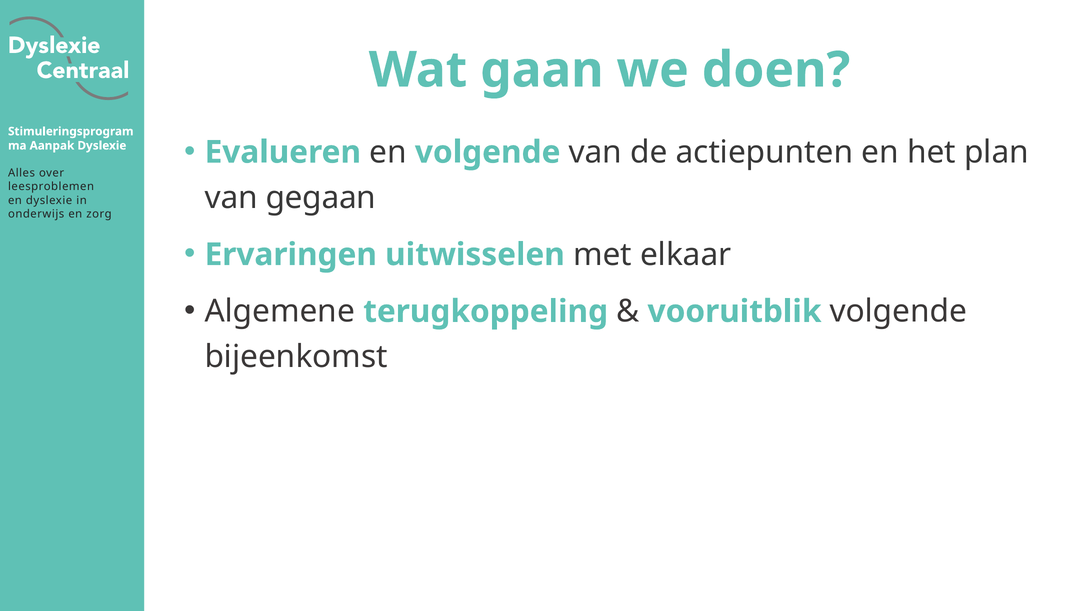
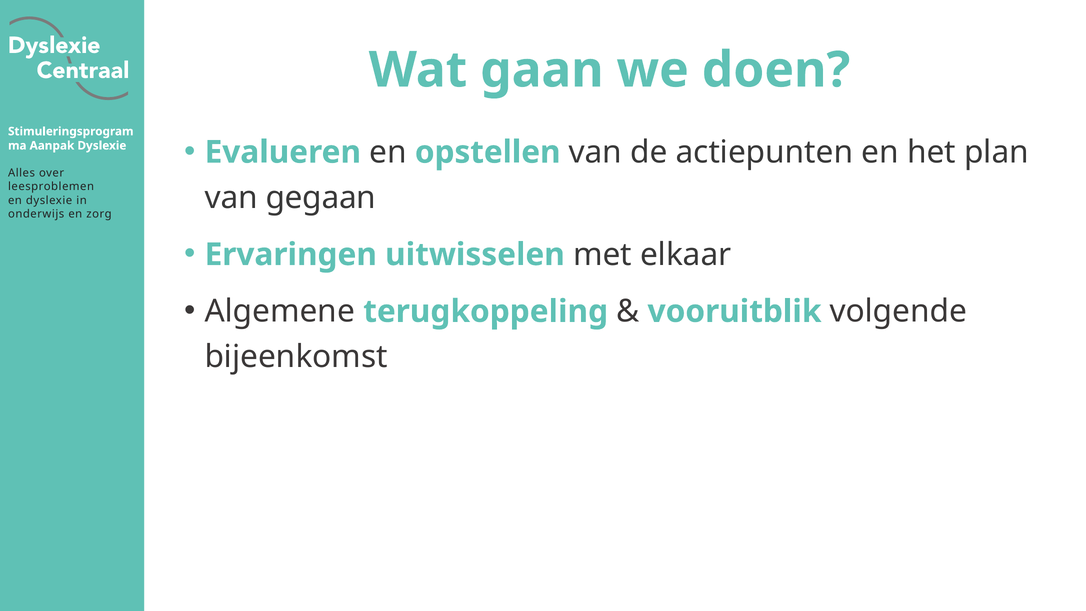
en volgende: volgende -> opstellen (488, 152)
